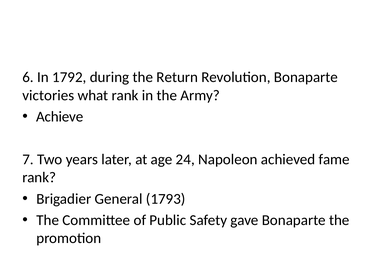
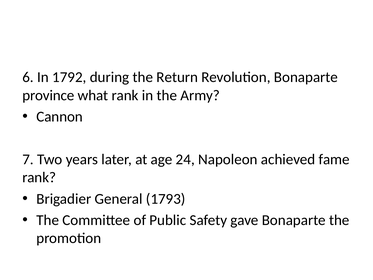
victories: victories -> province (48, 95)
Achieve: Achieve -> Cannon (60, 117)
